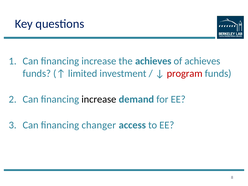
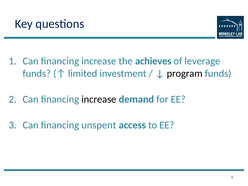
of achieves: achieves -> leverage (202, 61)
program colour: red -> black (185, 73)
changer: changer -> unspent (99, 125)
